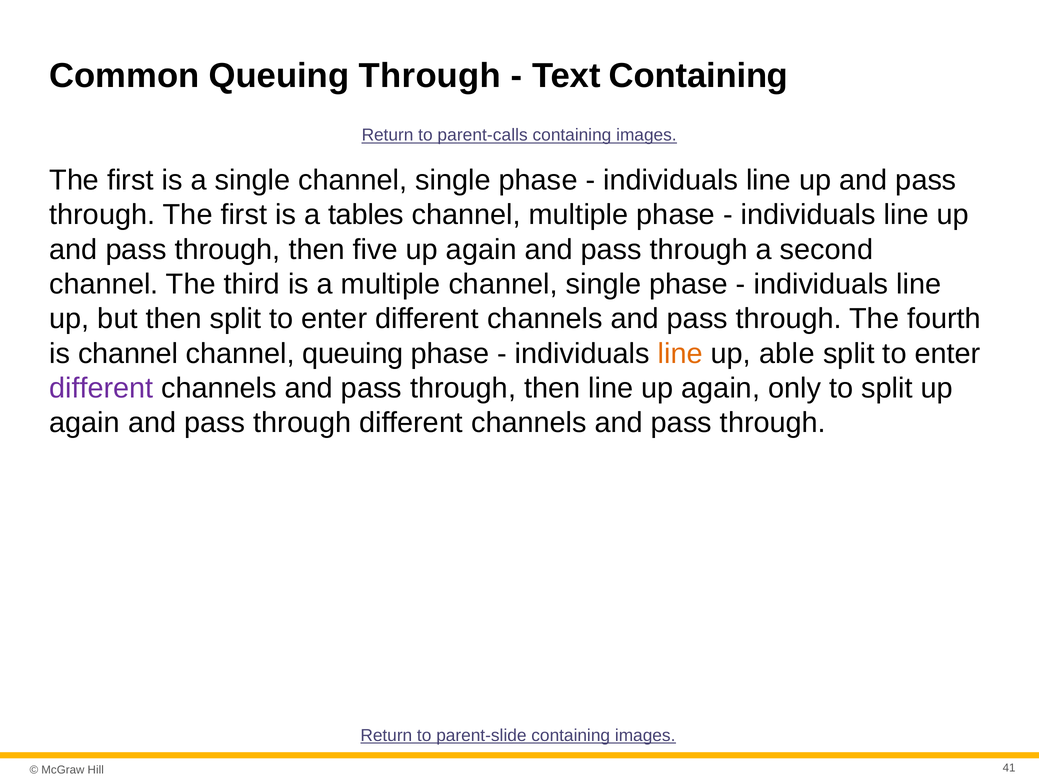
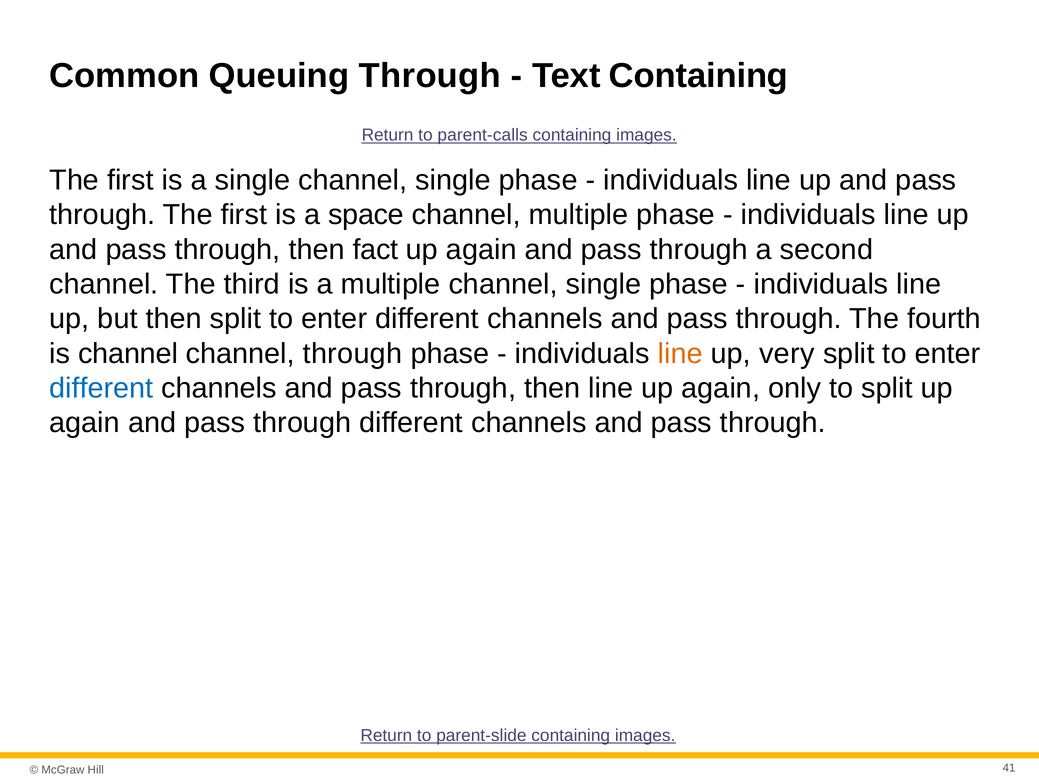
tables: tables -> space (366, 215)
five: five -> fact (375, 250)
channel queuing: queuing -> through (353, 354)
able: able -> very (787, 354)
different colour: purple -> blue (101, 388)
